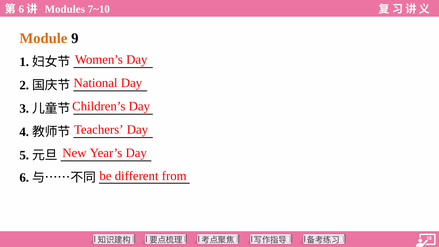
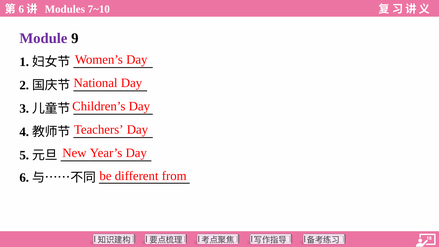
Module colour: orange -> purple (43, 38)
